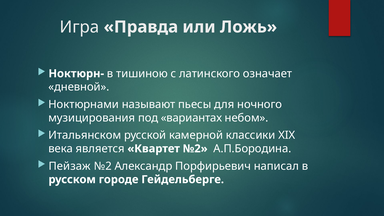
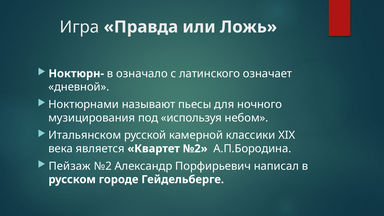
тишиною: тишиною -> означало (142, 74)
вариантах: вариантах -> используя (191, 118)
